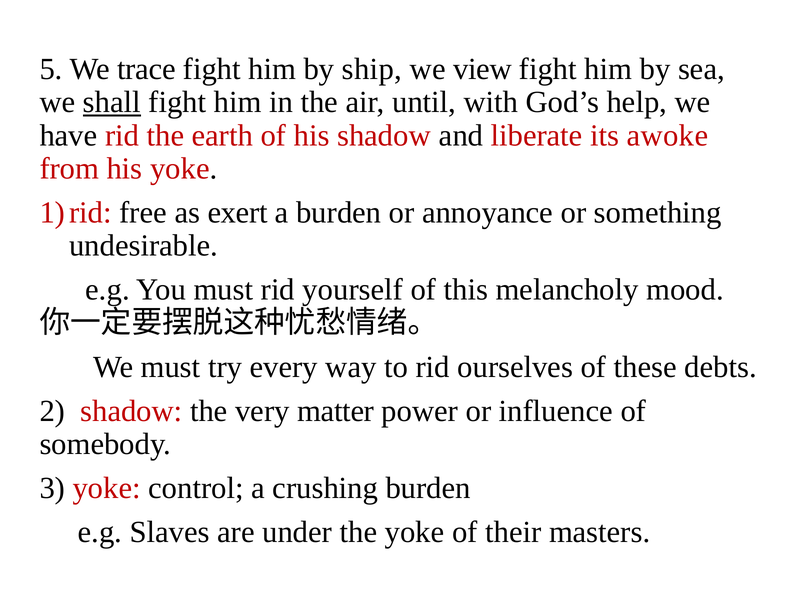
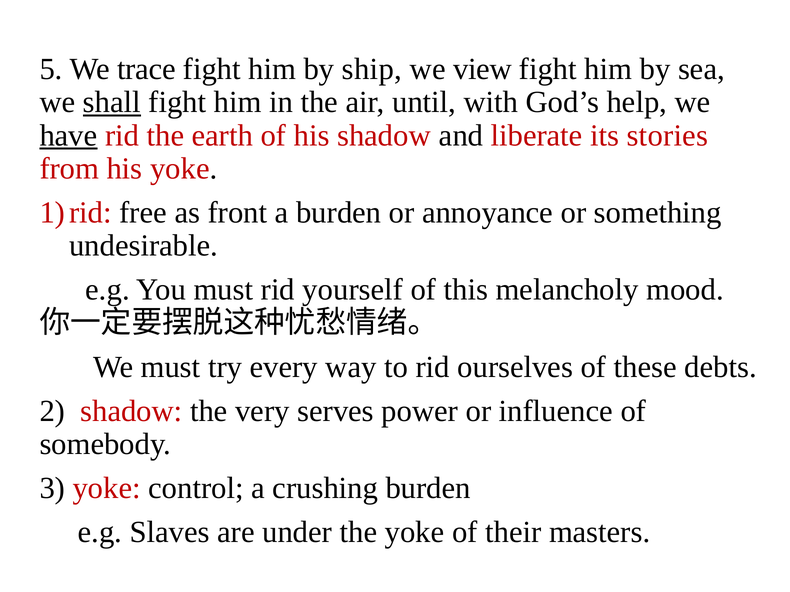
have underline: none -> present (68, 136)
awoke: awoke -> stories (668, 136)
exert: exert -> front (238, 213)
matter: matter -> serves (336, 411)
